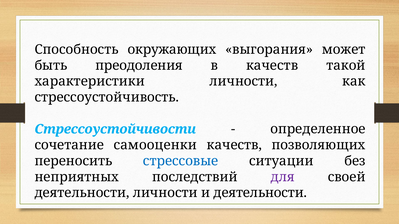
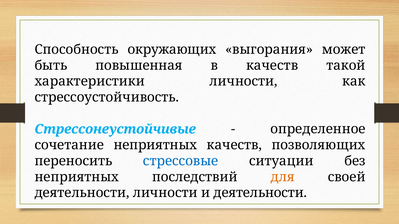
преодоления: преодоления -> повышенная (139, 65)
Стрессоустойчивости: Стрессоустойчивости -> Стрессонеустойчивые (115, 129)
сочетание самооценки: самооценки -> неприятных (155, 145)
для colour: purple -> orange (283, 177)
